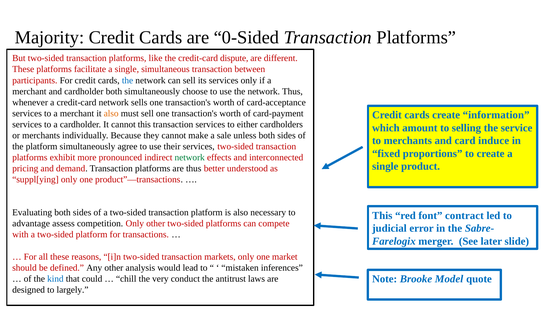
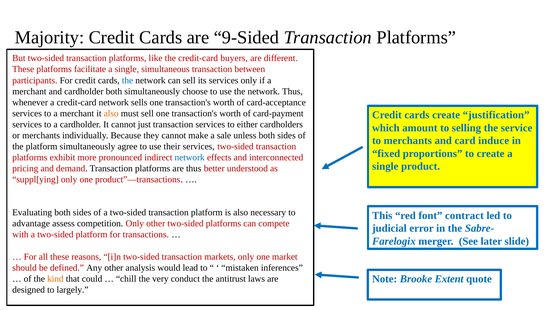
0-Sided: 0-Sided -> 9-Sided (246, 37)
dispute: dispute -> buyers (234, 58)
information: information -> justification (496, 115)
cannot this: this -> just (144, 125)
network colour: green -> blue (190, 158)
Model: Model -> Extent (449, 279)
kind colour: blue -> orange (55, 279)
